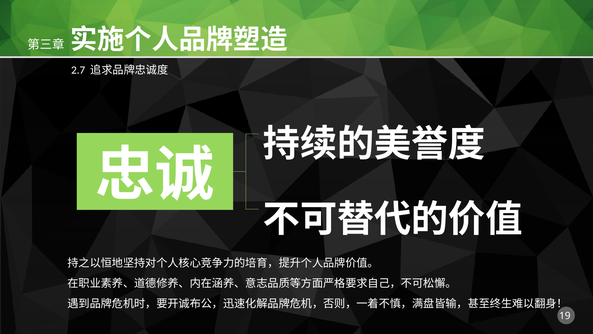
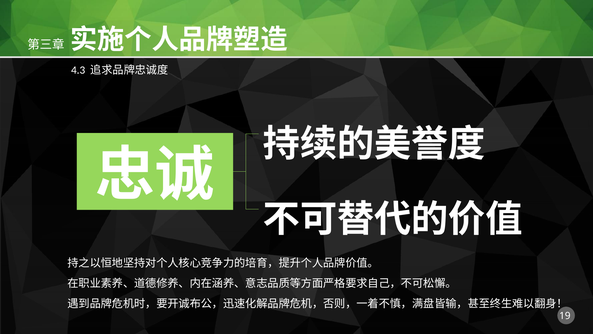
2.7: 2.7 -> 4.3 (78, 70)
